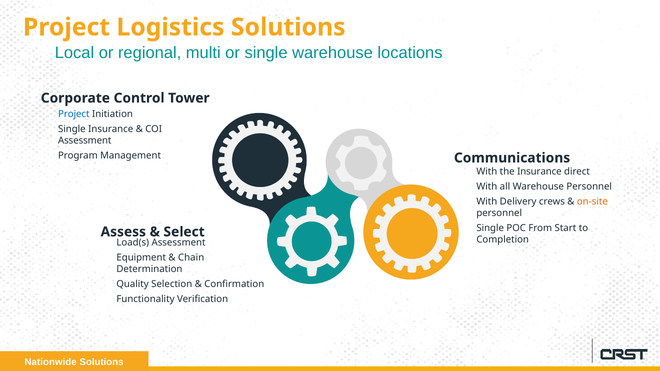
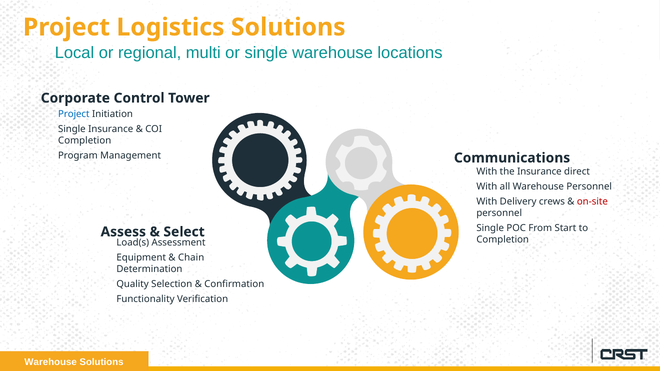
Assessment: Assessment -> Completion (85, 141)
on-site colour: orange -> red (592, 202)
Nationwide: Nationwide -> Warehouse (51, 362)
